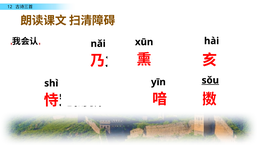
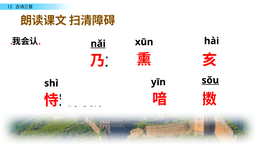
nǎi underline: none -> present (98, 44)
